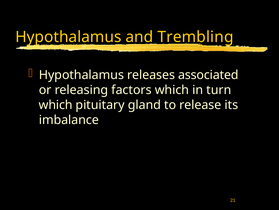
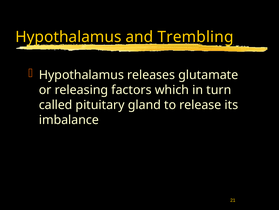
associated: associated -> glutamate (208, 75)
which: which -> called (56, 105)
